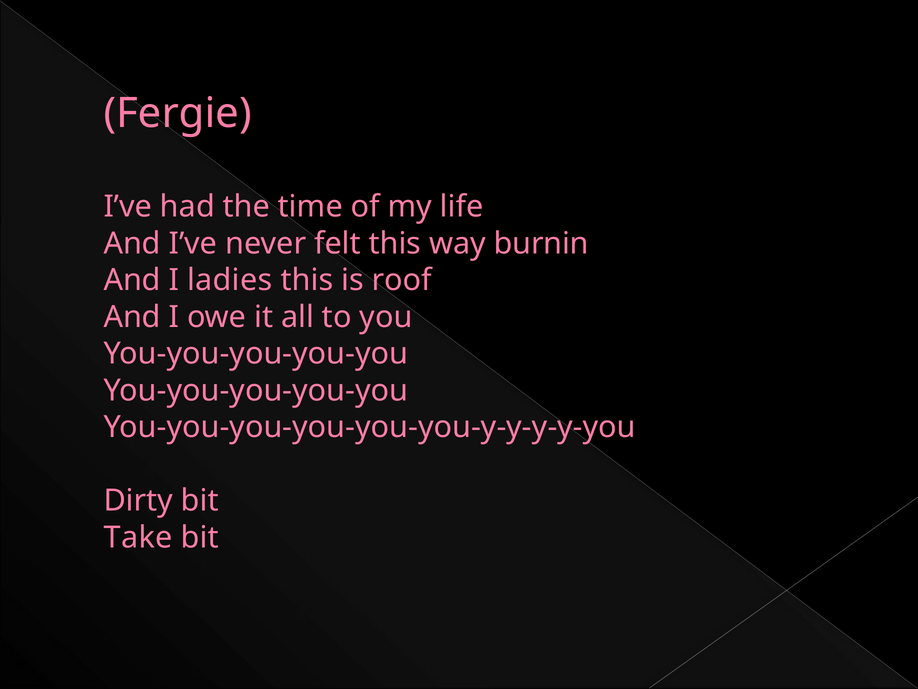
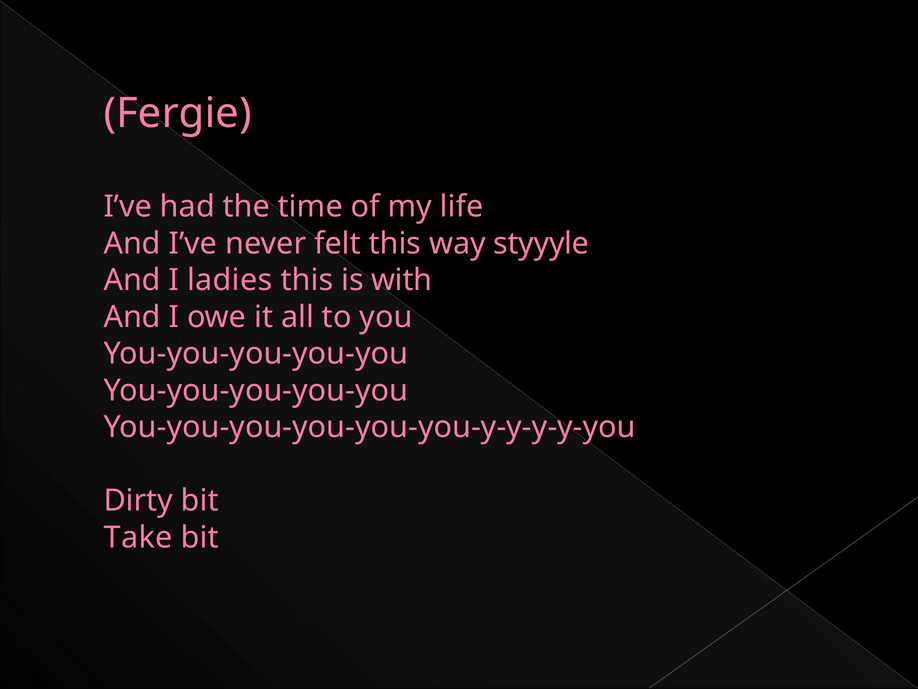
burnin: burnin -> styyyle (541, 243)
roof: roof -> with (402, 280)
